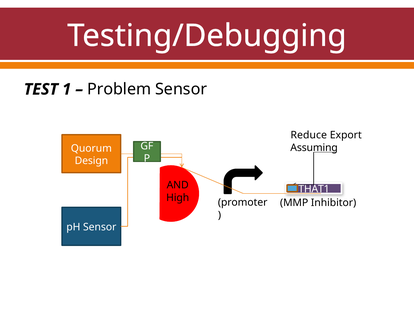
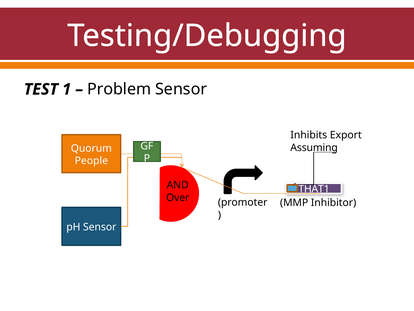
Reduce: Reduce -> Inhibits (309, 135)
Design: Design -> People (91, 160)
High: High -> Over (178, 197)
